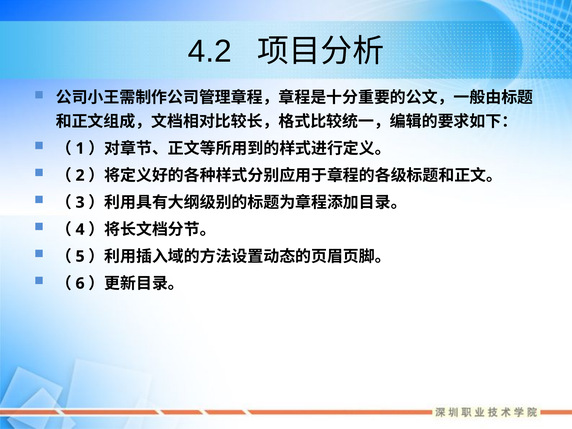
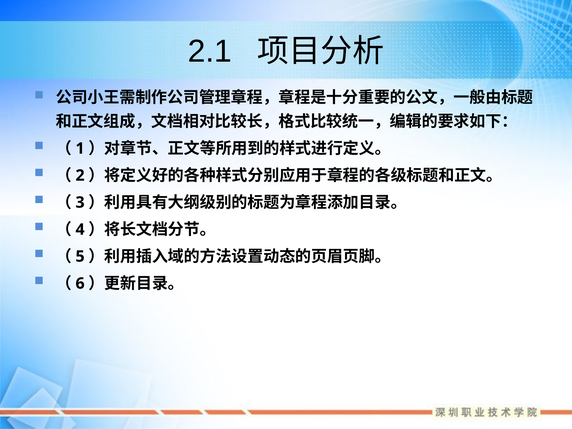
4.2: 4.2 -> 2.1 (210, 51)
